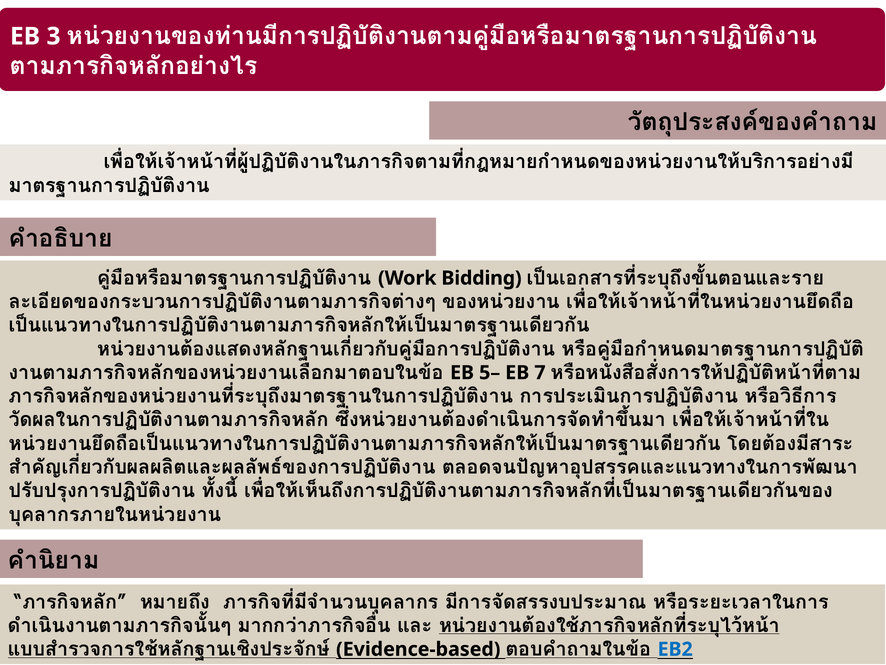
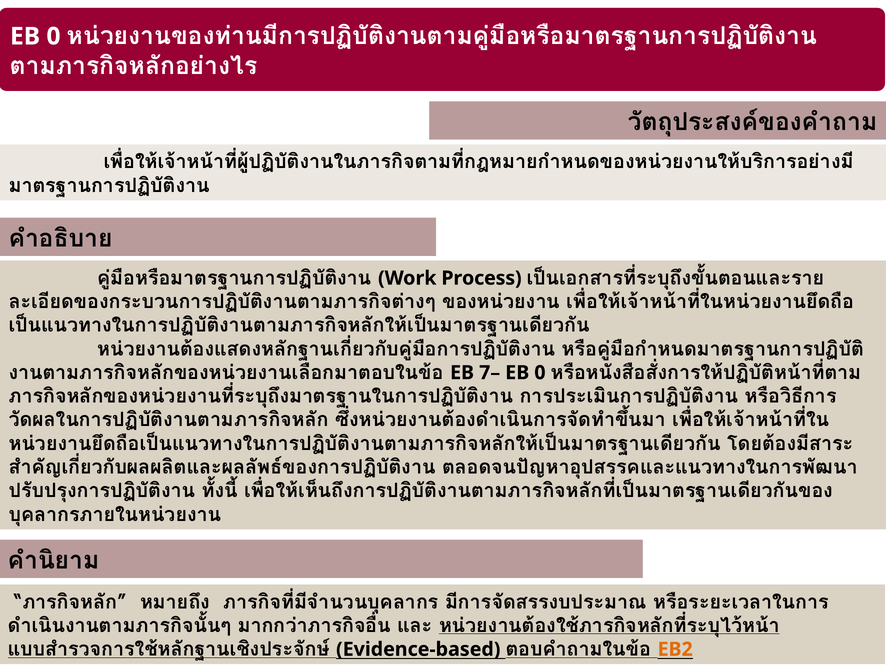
3: 3 -> 0 (53, 36)
Bidding: Bidding -> Process (482, 278)
5–: 5– -> 7– (490, 372)
7: 7 -> 0 (540, 372)
EB2 colour: blue -> orange (675, 649)
